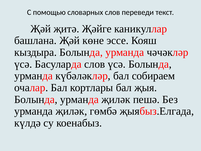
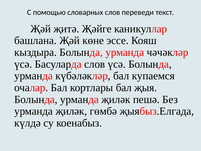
собираем: собираем -> купаемся (153, 76)
